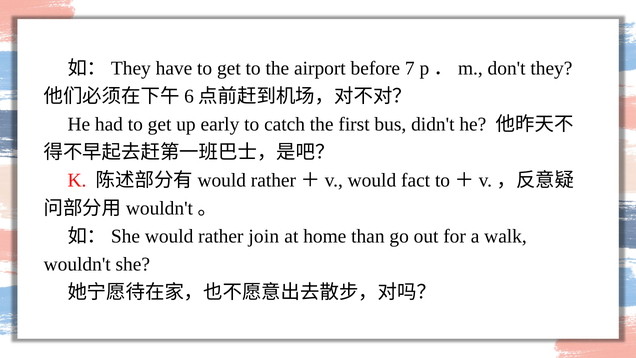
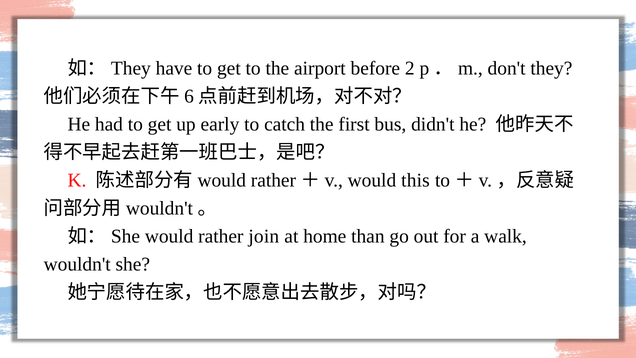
7: 7 -> 2 (410, 68)
fact: fact -> this (416, 180)
